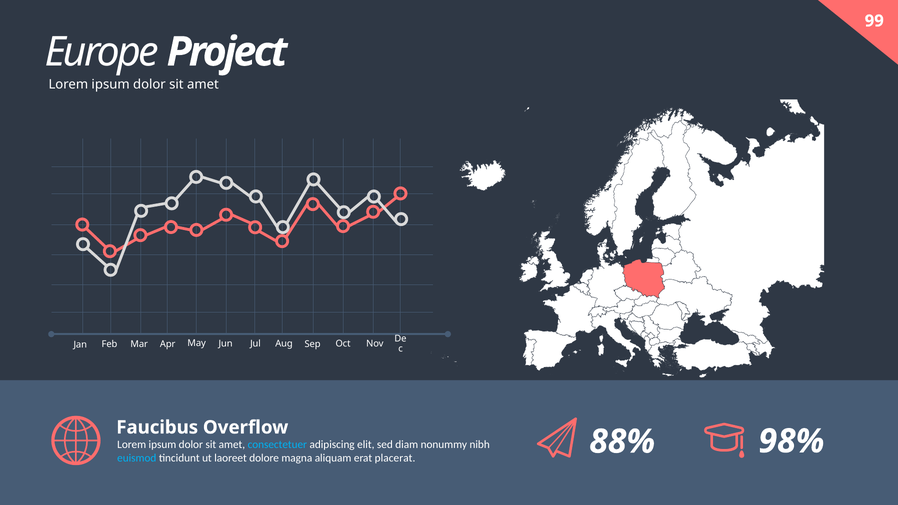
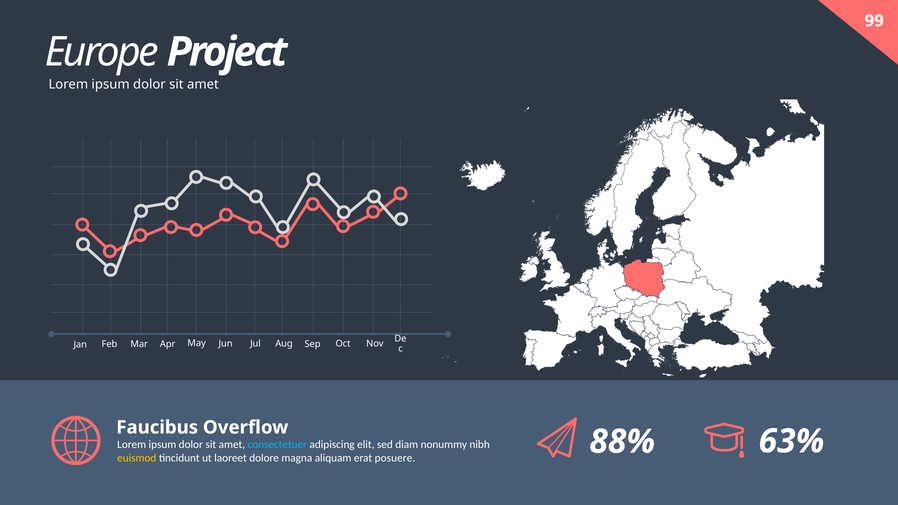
euismod colour: light blue -> yellow (137, 458)
placerat: placerat -> posuere (395, 458)
98%: 98% -> 63% (791, 441)
